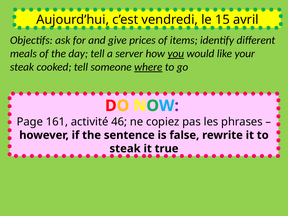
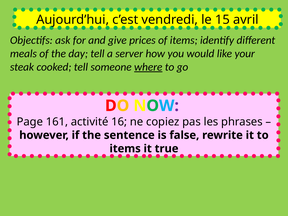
you underline: present -> none (176, 54)
46: 46 -> 16 (119, 122)
steak: steak -> items (125, 149)
